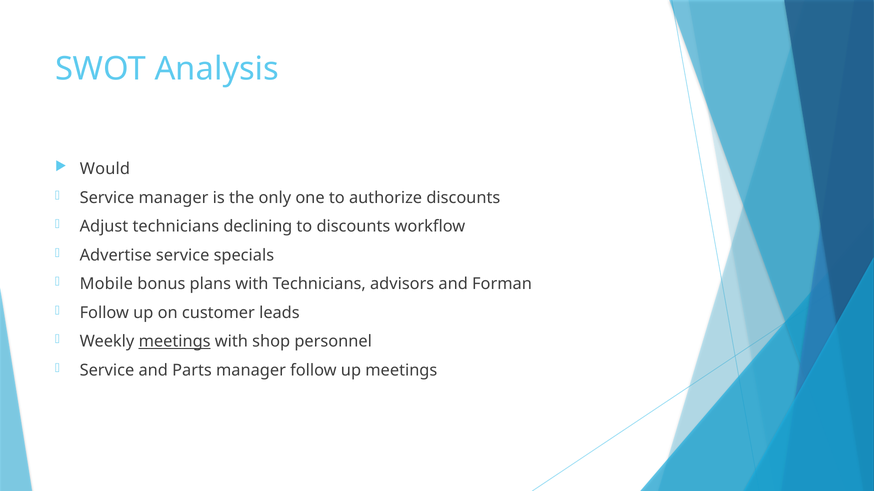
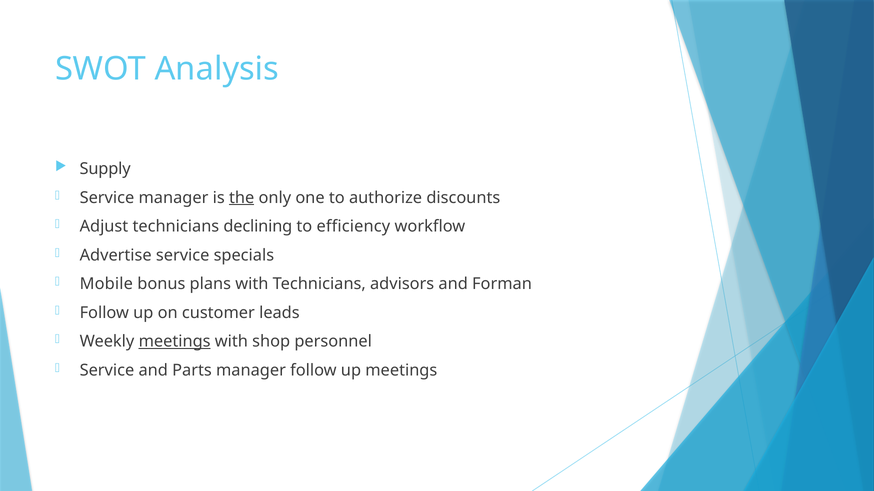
Would: Would -> Supply (105, 169)
the underline: none -> present (242, 198)
to discounts: discounts -> efficiency (353, 227)
